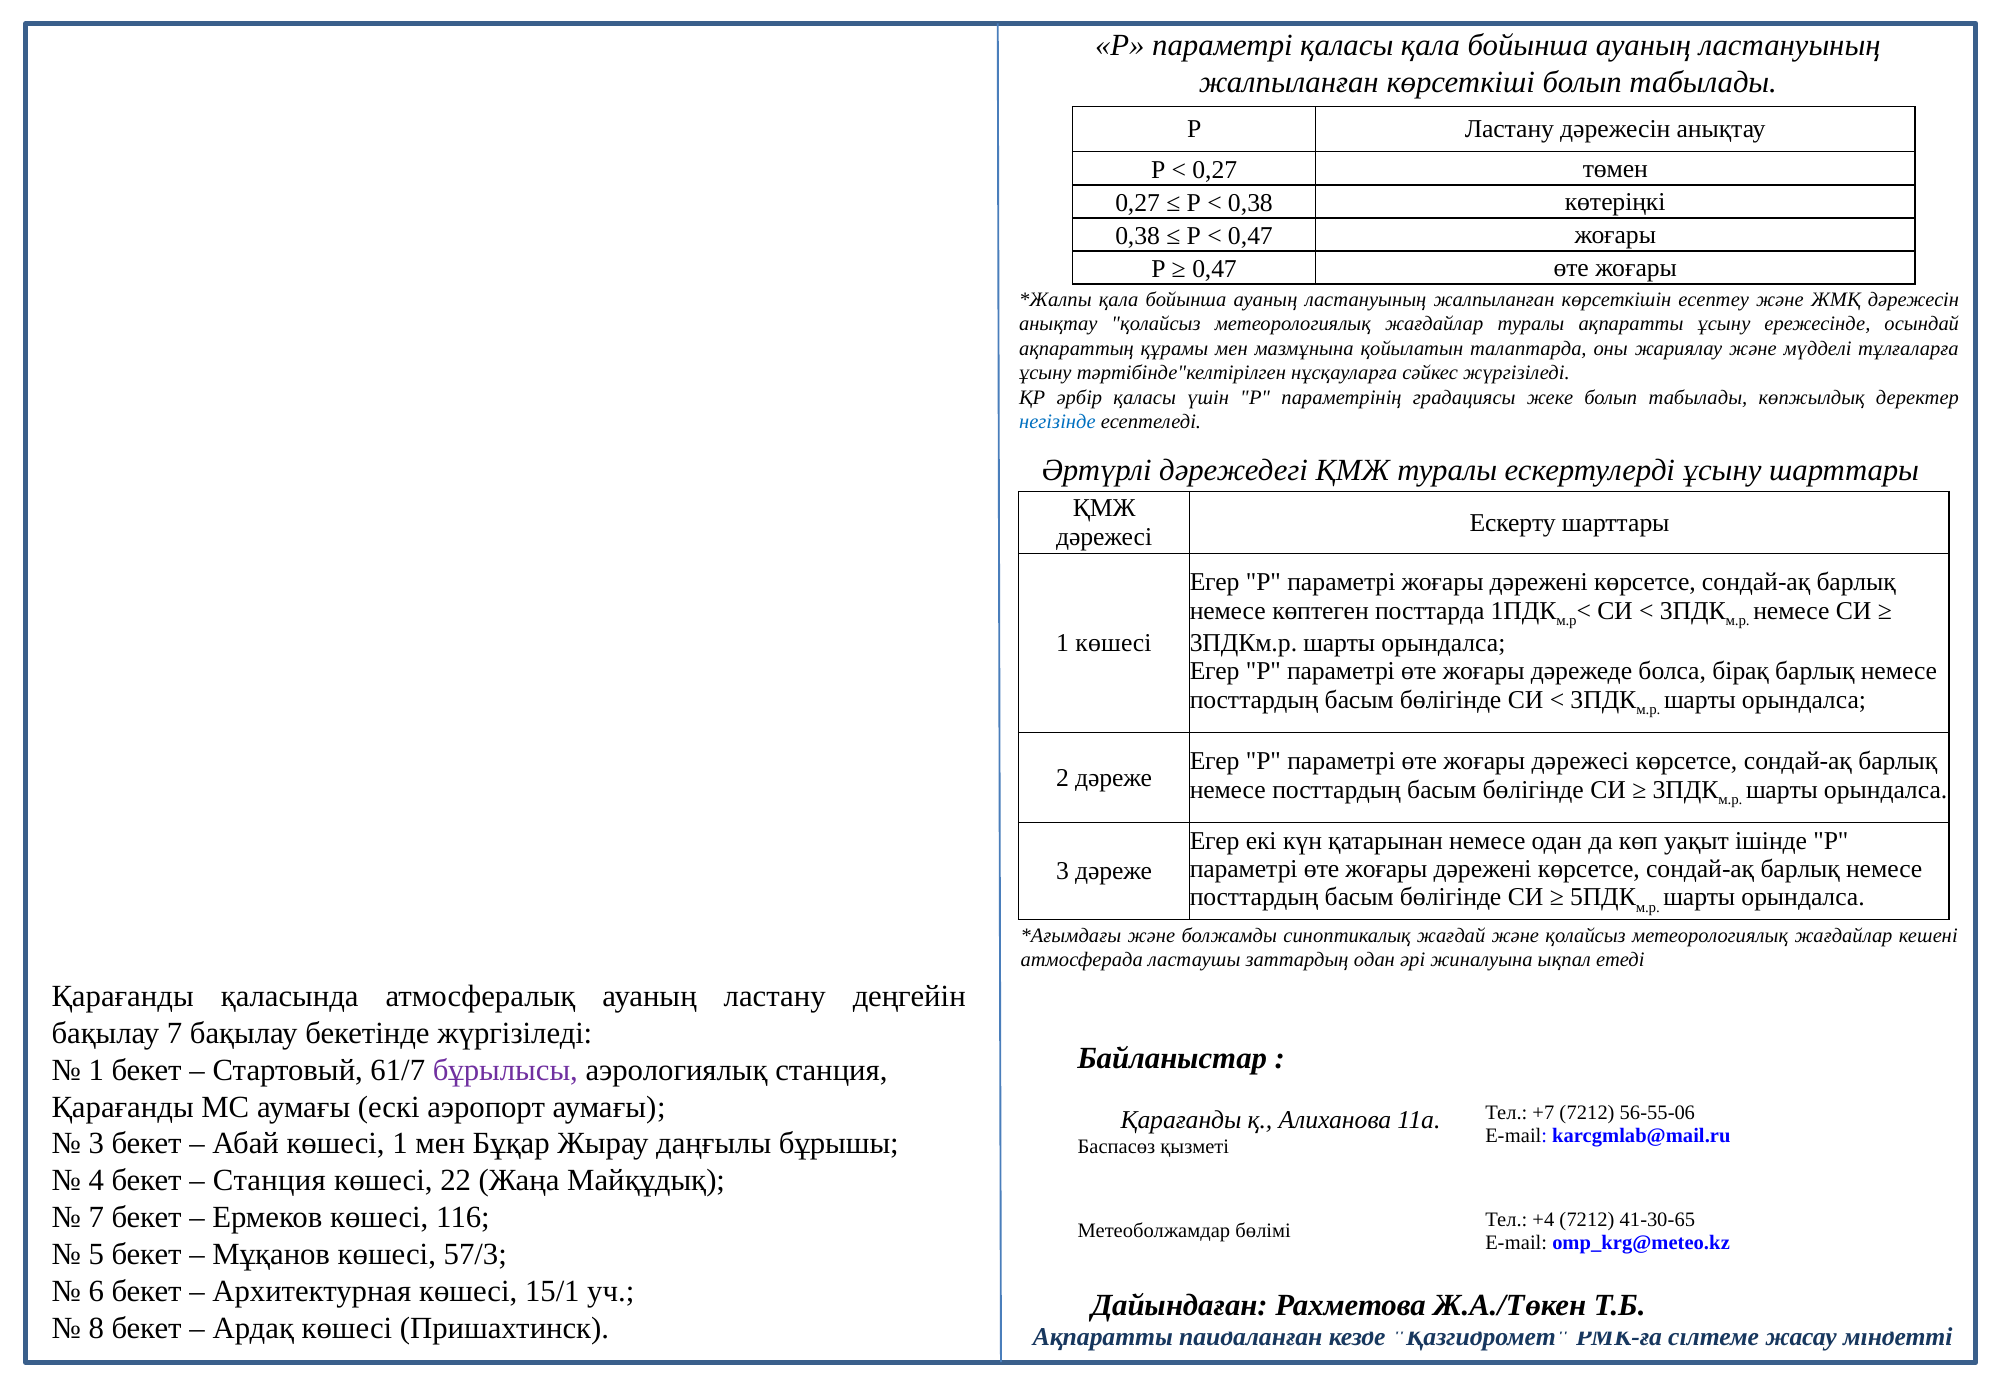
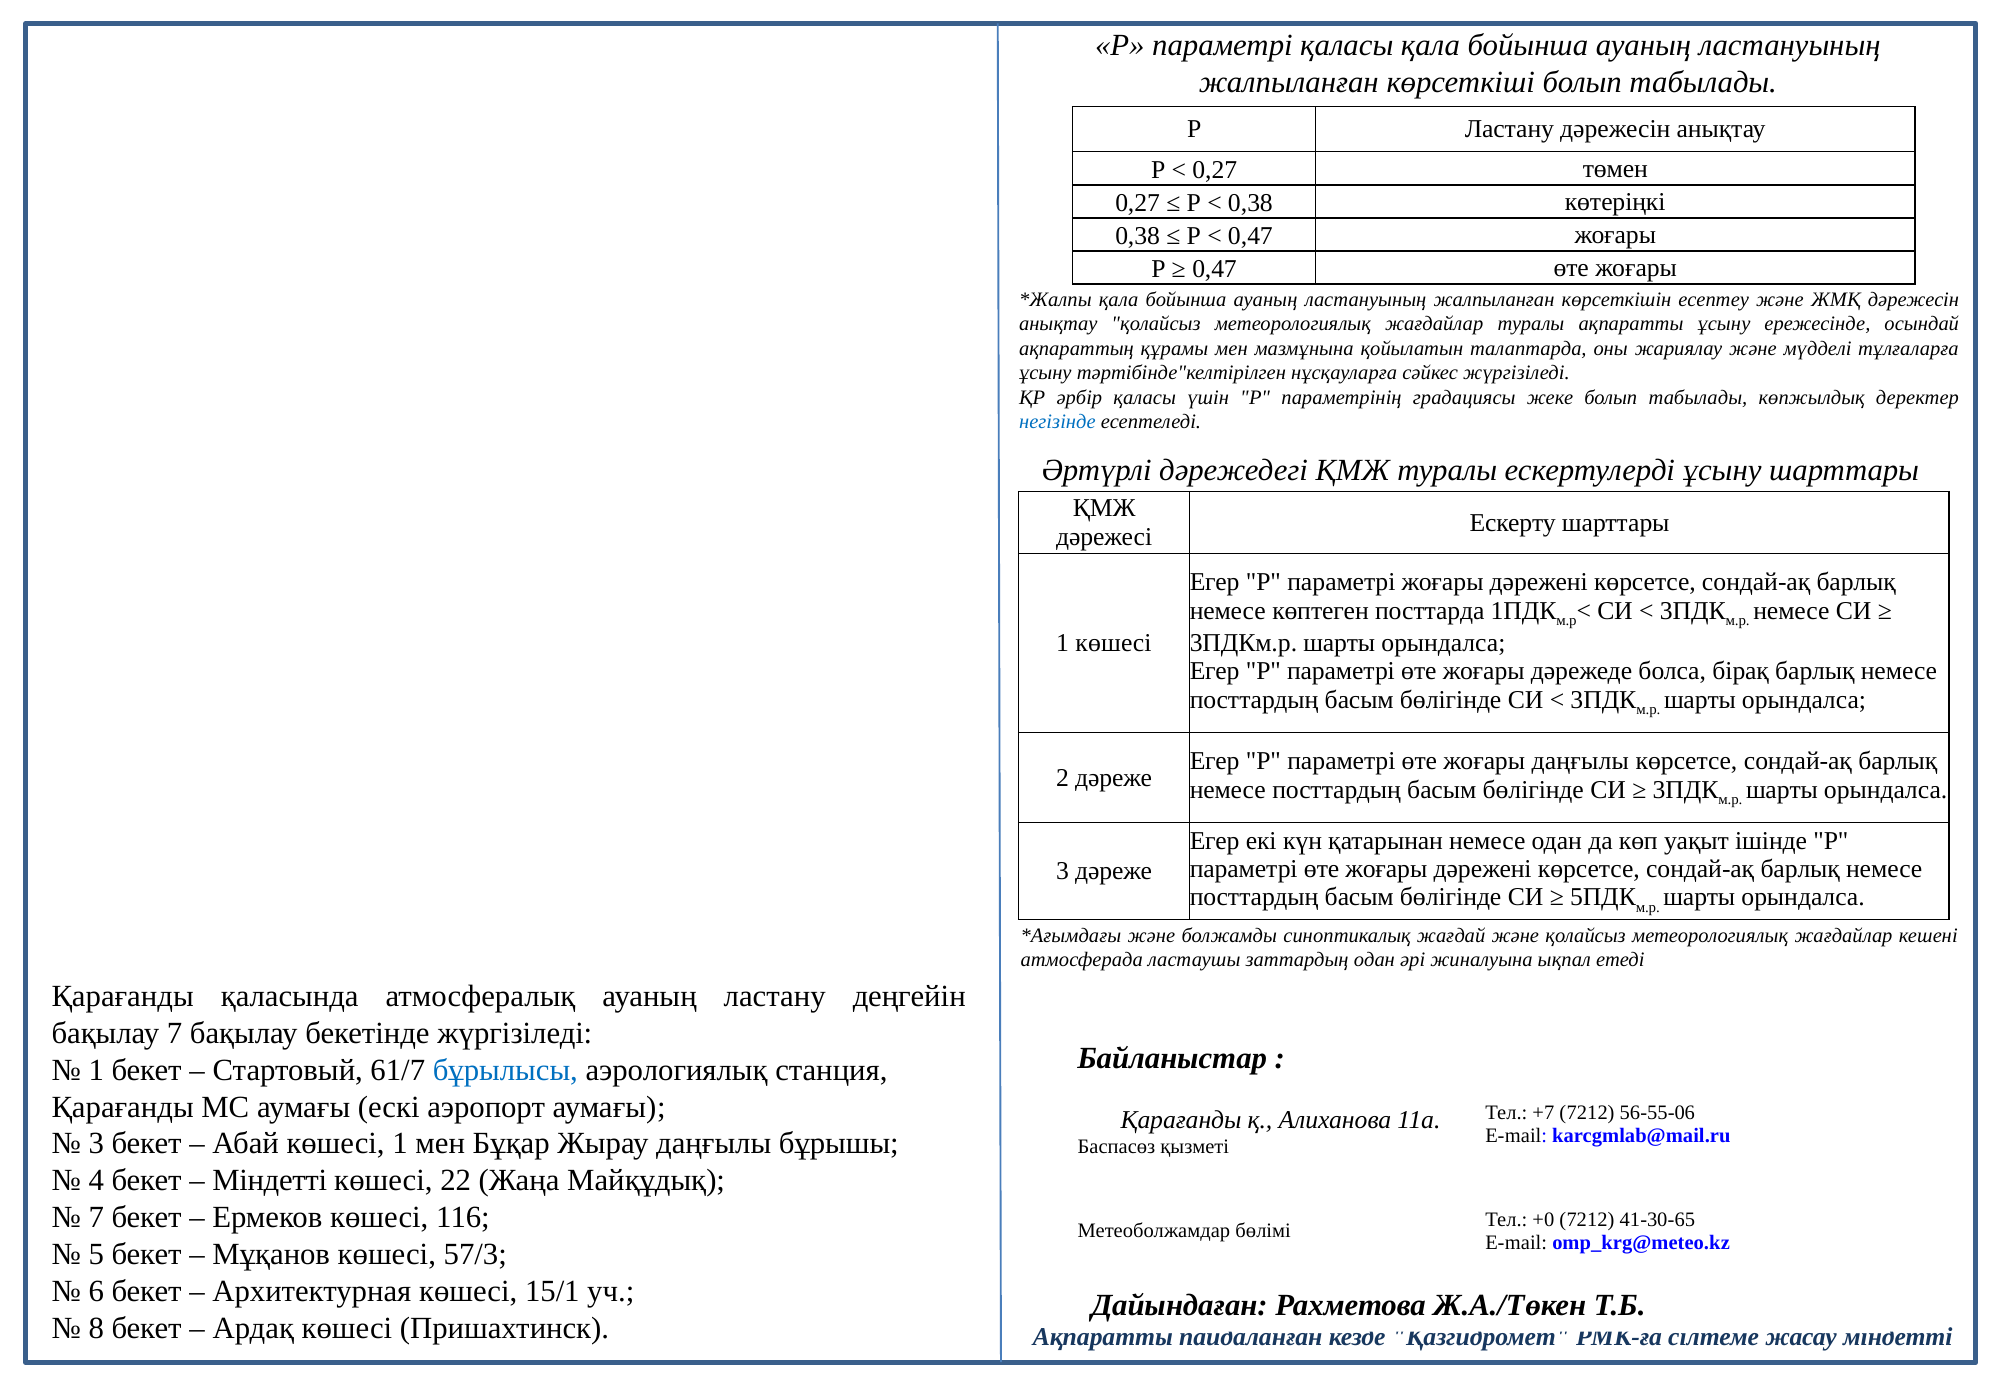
жоғары дәрежесі: дәрежесі -> даңғылы (1580, 761)
бұрылысы colour: purple -> blue (505, 1070)
Станция: Станция -> Міндетті (270, 1181)
+4: +4 -> +0 (1543, 1220)
